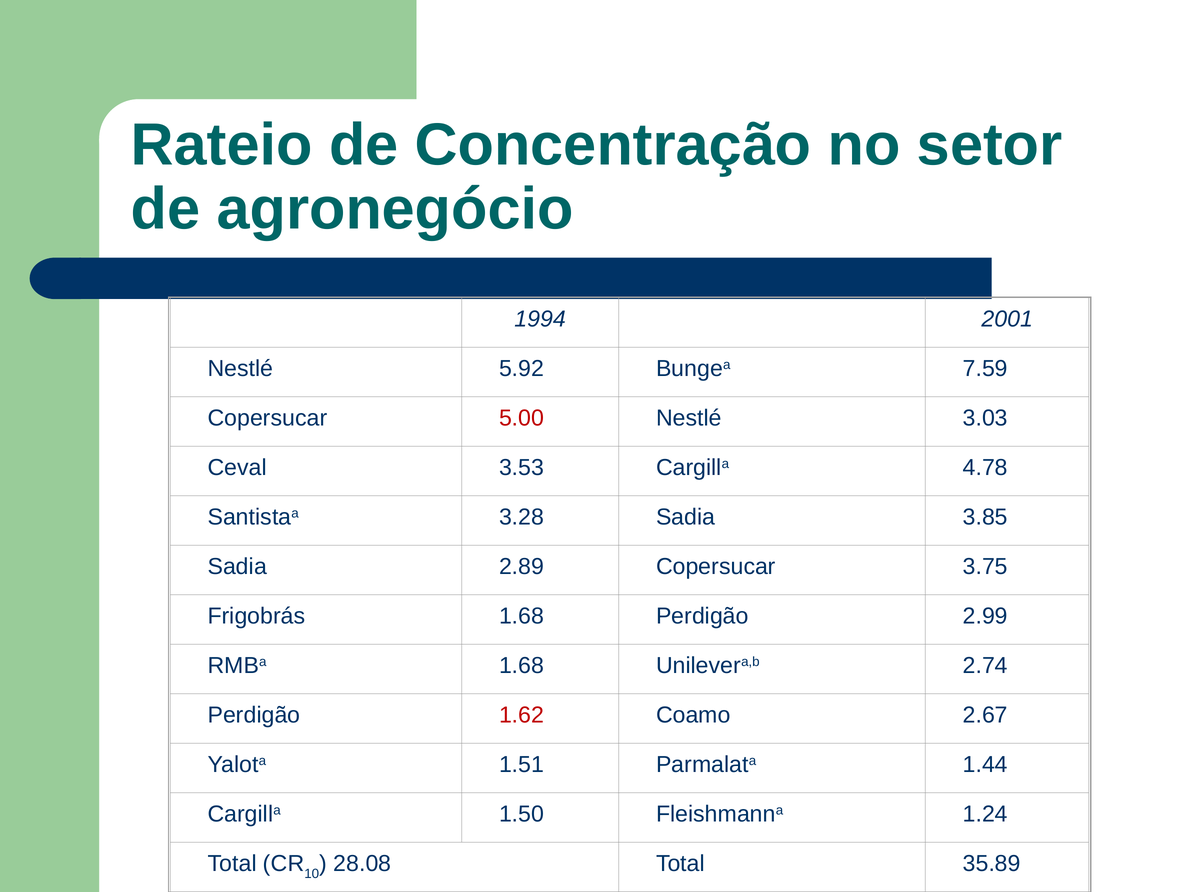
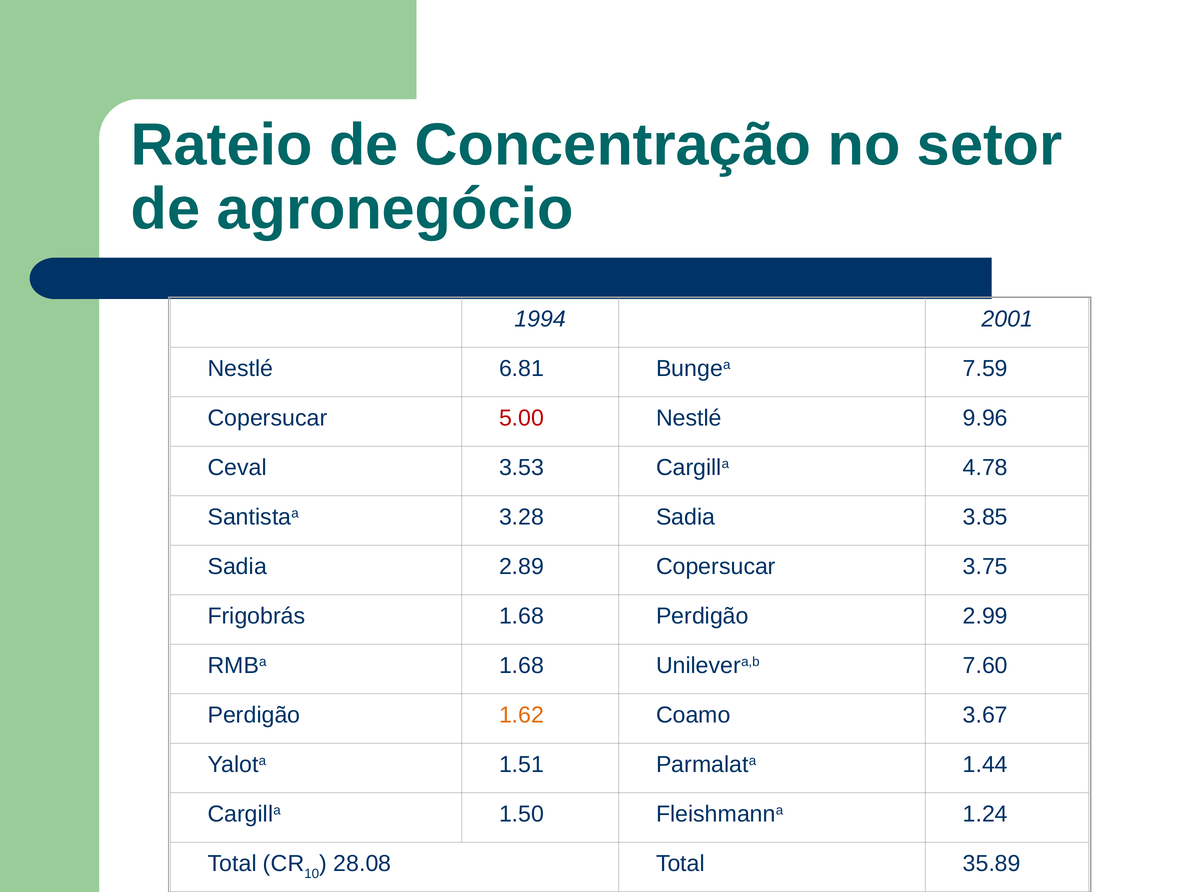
5.92: 5.92 -> 6.81 (522, 369)
3.03: 3.03 -> 9.96 (985, 418)
2.74: 2.74 -> 7.60 (985, 666)
1.62 colour: red -> orange (522, 715)
2.67: 2.67 -> 3.67 (985, 715)
